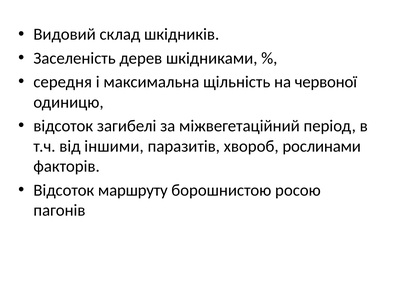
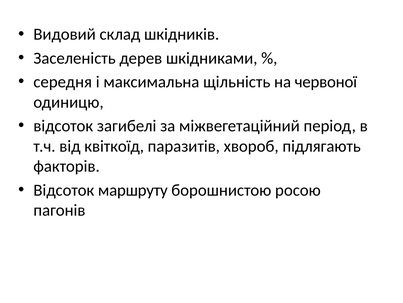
іншими: іншими -> квіткоїд (114, 146)
рослинами: рослинами -> підлягають (322, 146)
